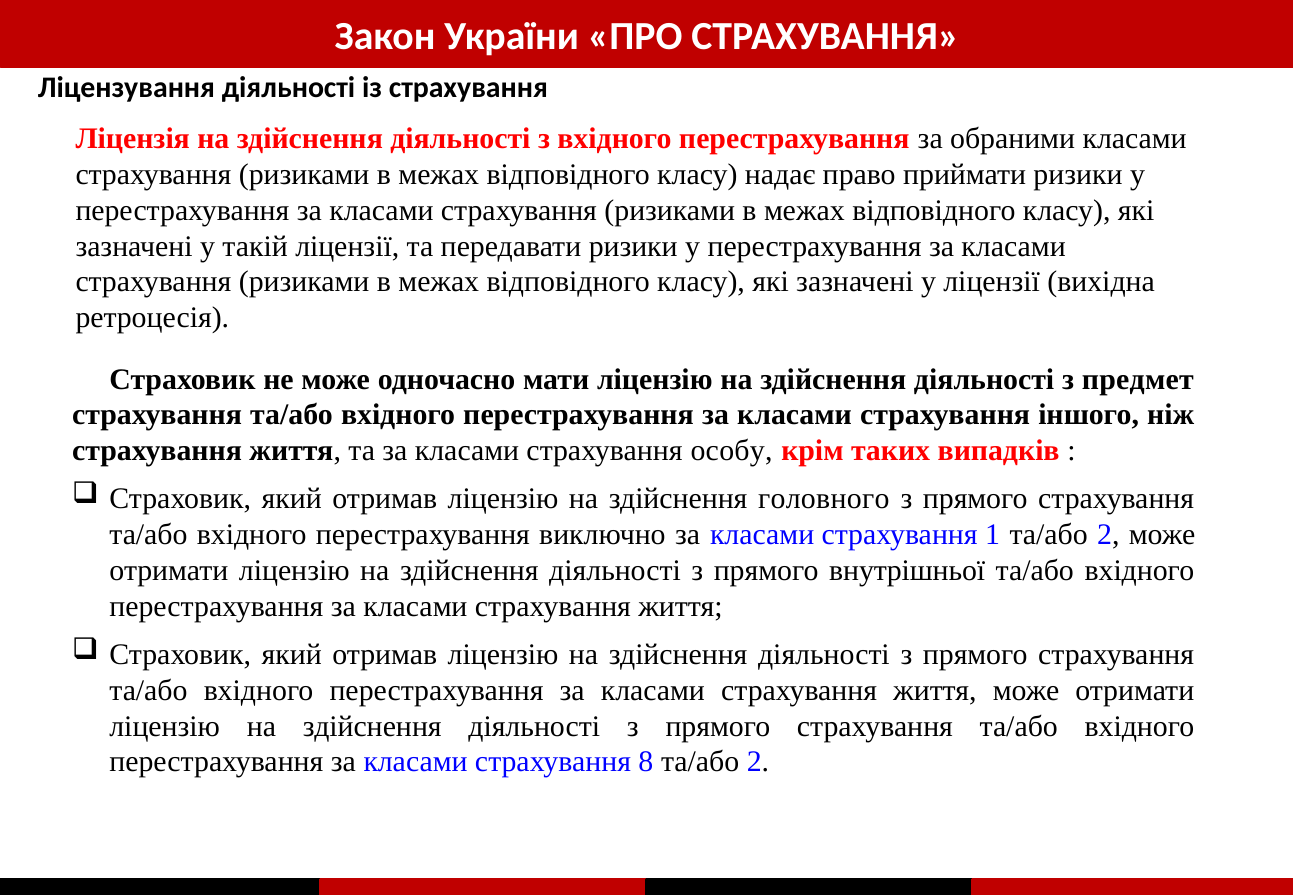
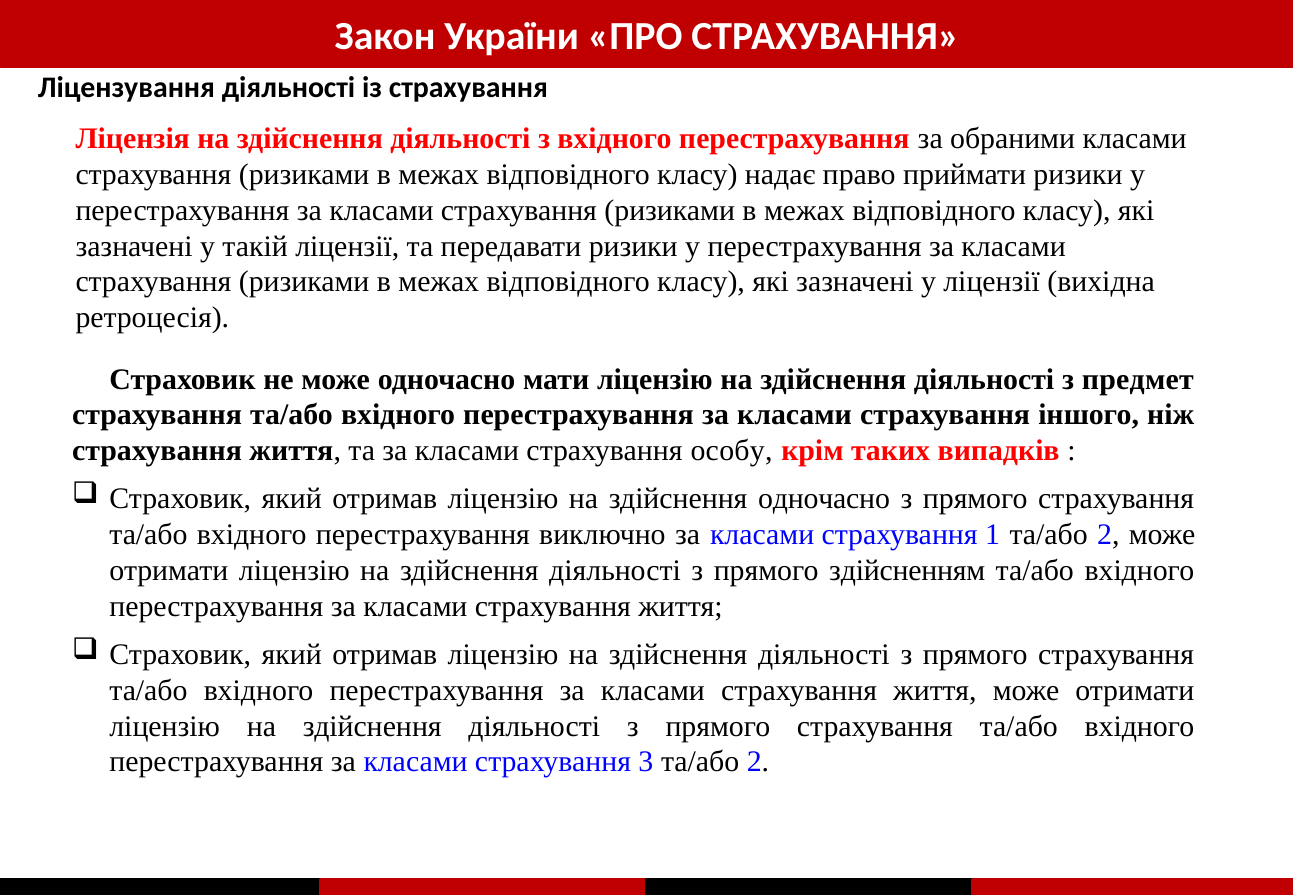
здійснення головного: головного -> одночасно (824, 499)
внутрішньої: внутрішньої -> здійсненням (907, 571)
8: 8 -> 3 (646, 762)
